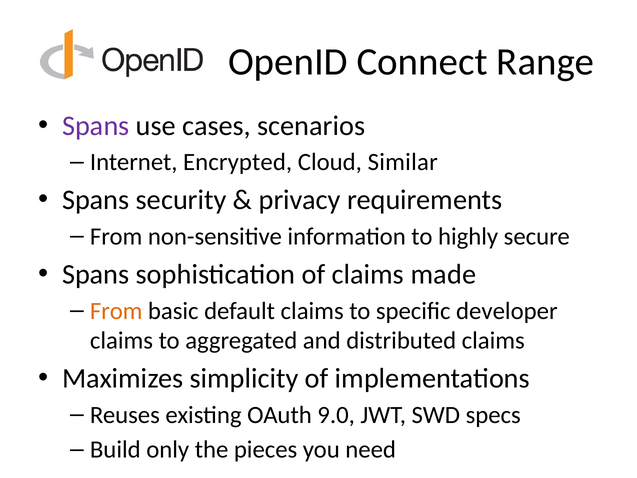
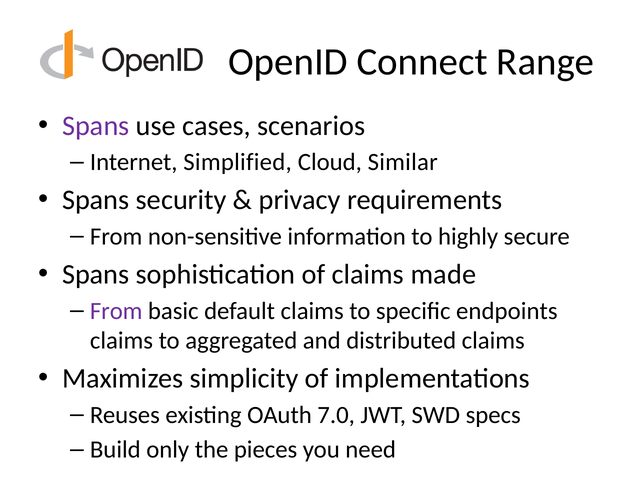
Encrypted: Encrypted -> Simplified (238, 162)
From colour: orange -> purple (116, 311)
developer: developer -> endpoints (507, 311)
9.0: 9.0 -> 7.0 (336, 415)
